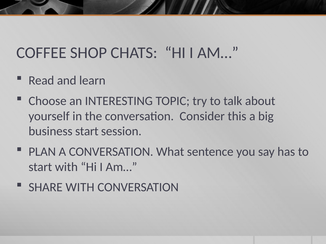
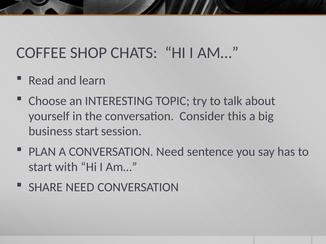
CONVERSATION What: What -> Need (170, 152)
SHARE WITH: WITH -> NEED (80, 188)
